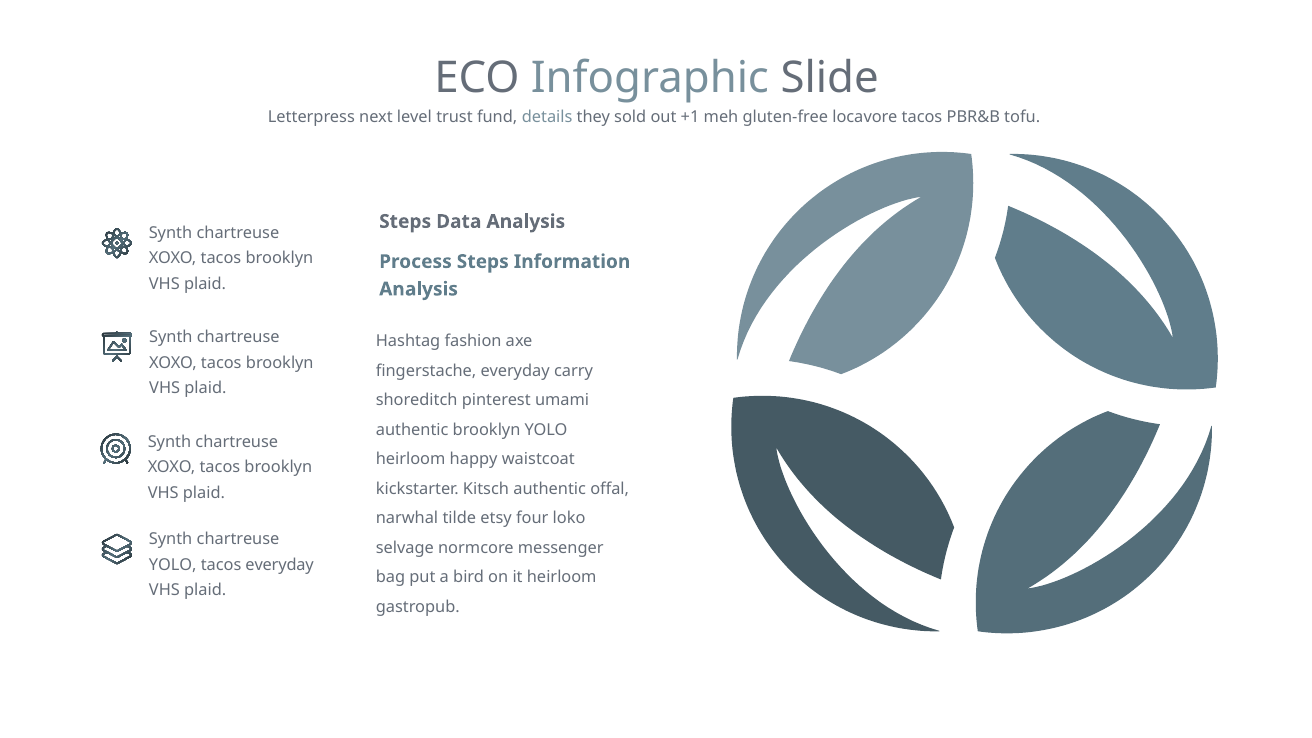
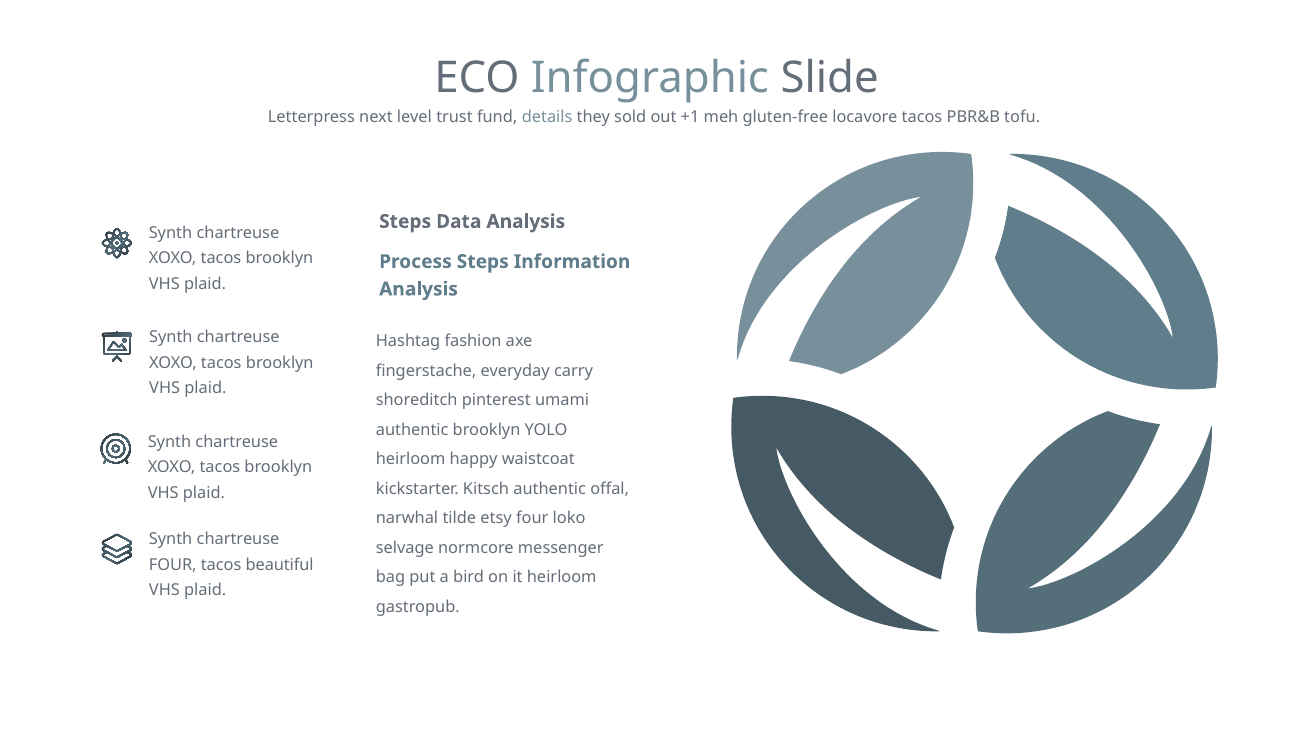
YOLO: YOLO -> FOUR (173, 565)
tacos everyday: everyday -> beautiful (280, 565)
